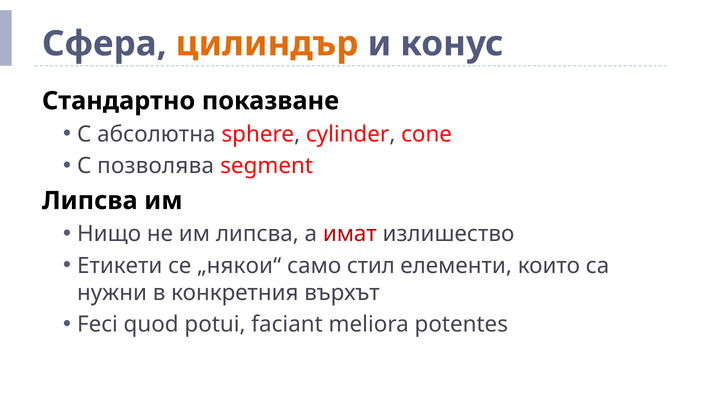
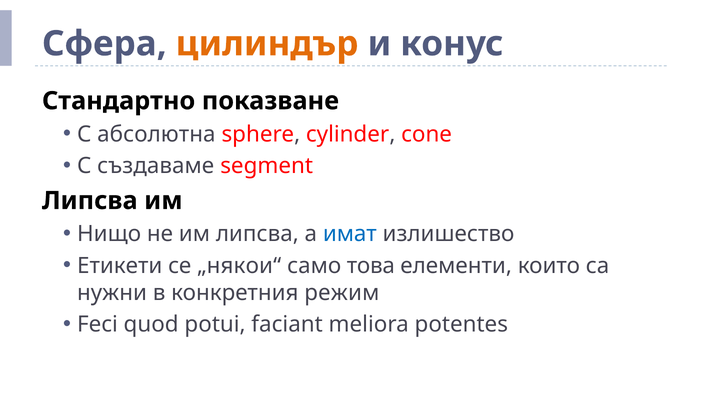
позволява: позволява -> създаваме (156, 166)
имат colour: red -> blue (350, 234)
стил: стил -> това (371, 266)
върхът: върхът -> режим (342, 293)
